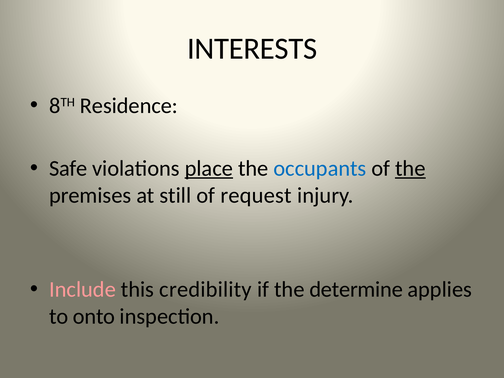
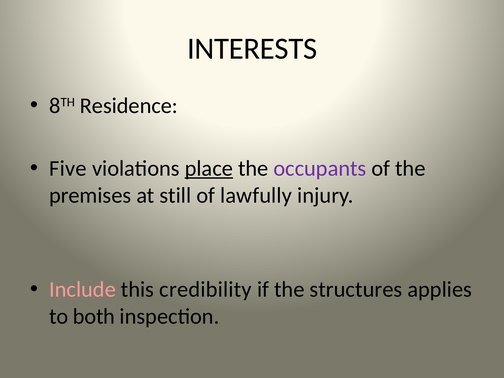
Safe: Safe -> Five (68, 168)
occupants colour: blue -> purple (320, 168)
the underline: present -> none (410, 168)
request: request -> lawfully (256, 195)
determine: determine -> structures (356, 289)
onto: onto -> both (94, 316)
